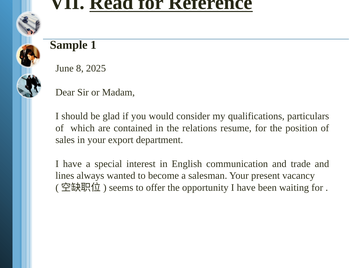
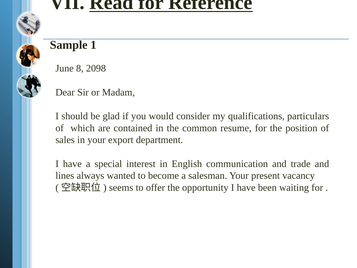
2025: 2025 -> 2098 (96, 68)
relations: relations -> common (200, 128)
